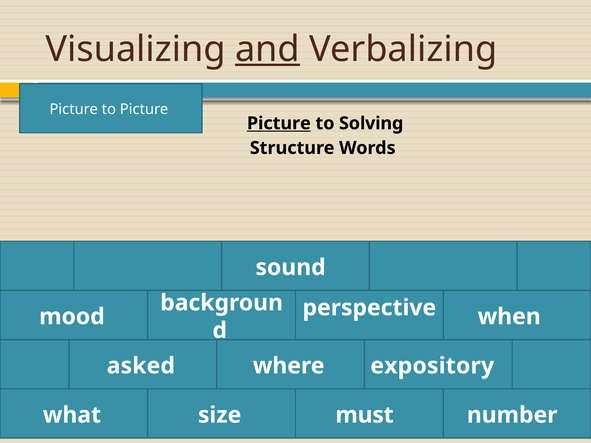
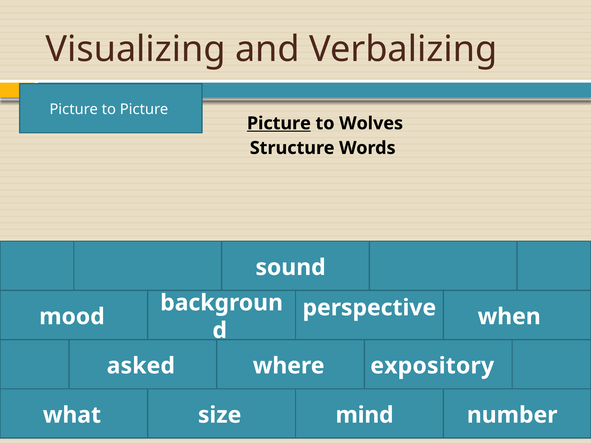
and underline: present -> none (267, 49)
Solving: Solving -> Wolves (371, 123)
must: must -> mind (365, 415)
